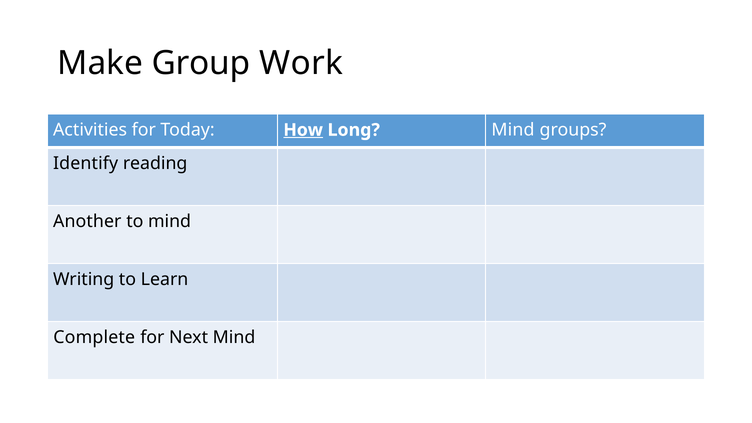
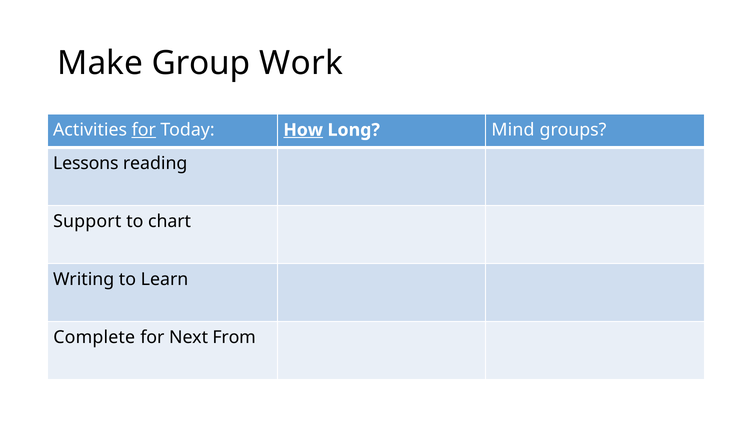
for underline: none -> present (144, 130)
Identify: Identify -> Lessons (86, 164)
Another: Another -> Support (87, 222)
to mind: mind -> chart (170, 222)
Next Mind: Mind -> From (234, 338)
